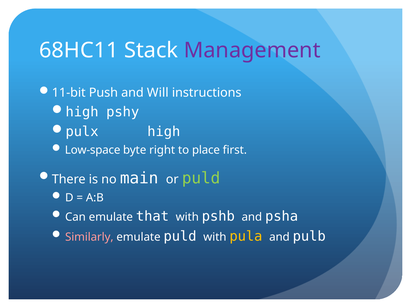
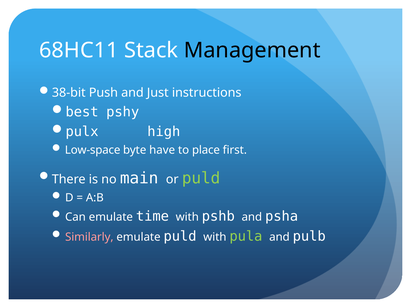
Management colour: purple -> black (252, 50)
11-bit: 11-bit -> 38-bit (69, 93)
Will: Will -> Just (158, 93)
high: high -> best (82, 112)
right: right -> have (162, 150)
that: that -> time (152, 217)
pula colour: yellow -> light green (246, 236)
